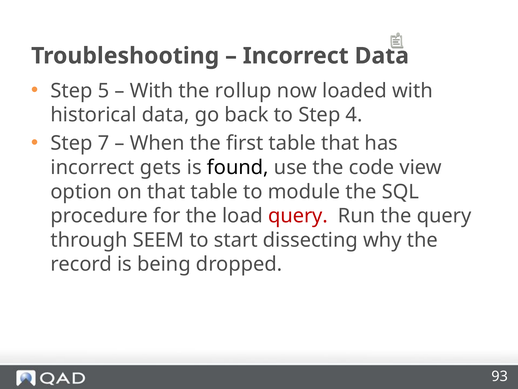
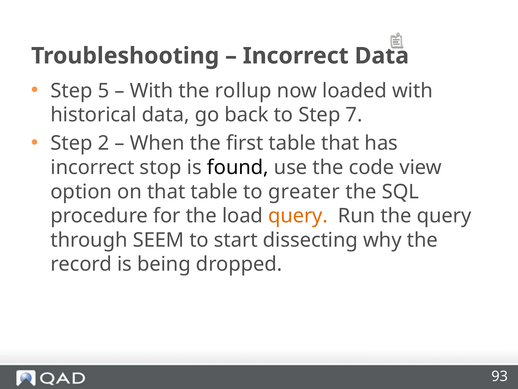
4: 4 -> 7 (354, 115)
7: 7 -> 2 (103, 143)
gets: gets -> stop (161, 167)
module: module -> greater (304, 191)
query colour: red -> orange (298, 216)
